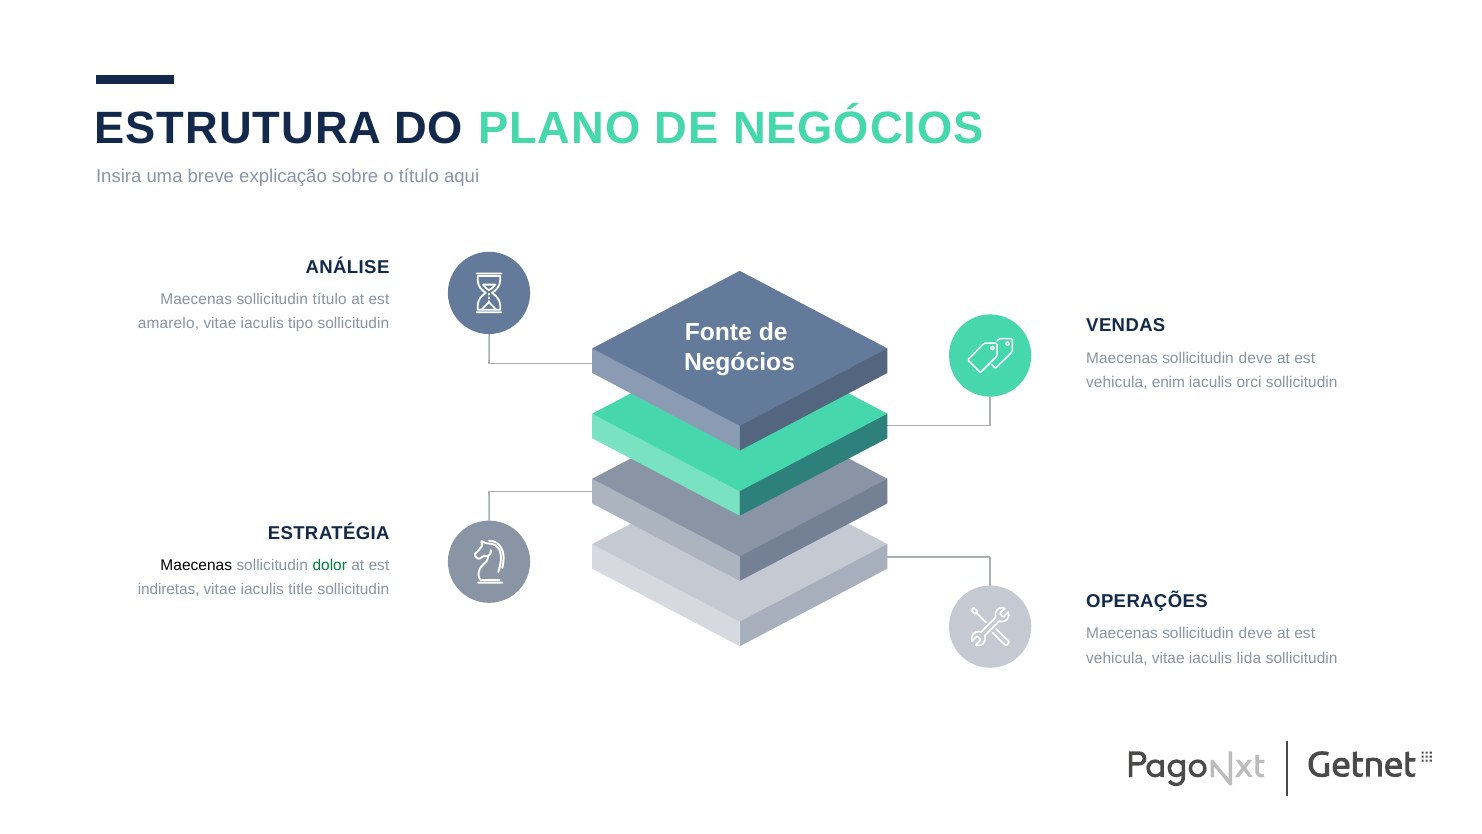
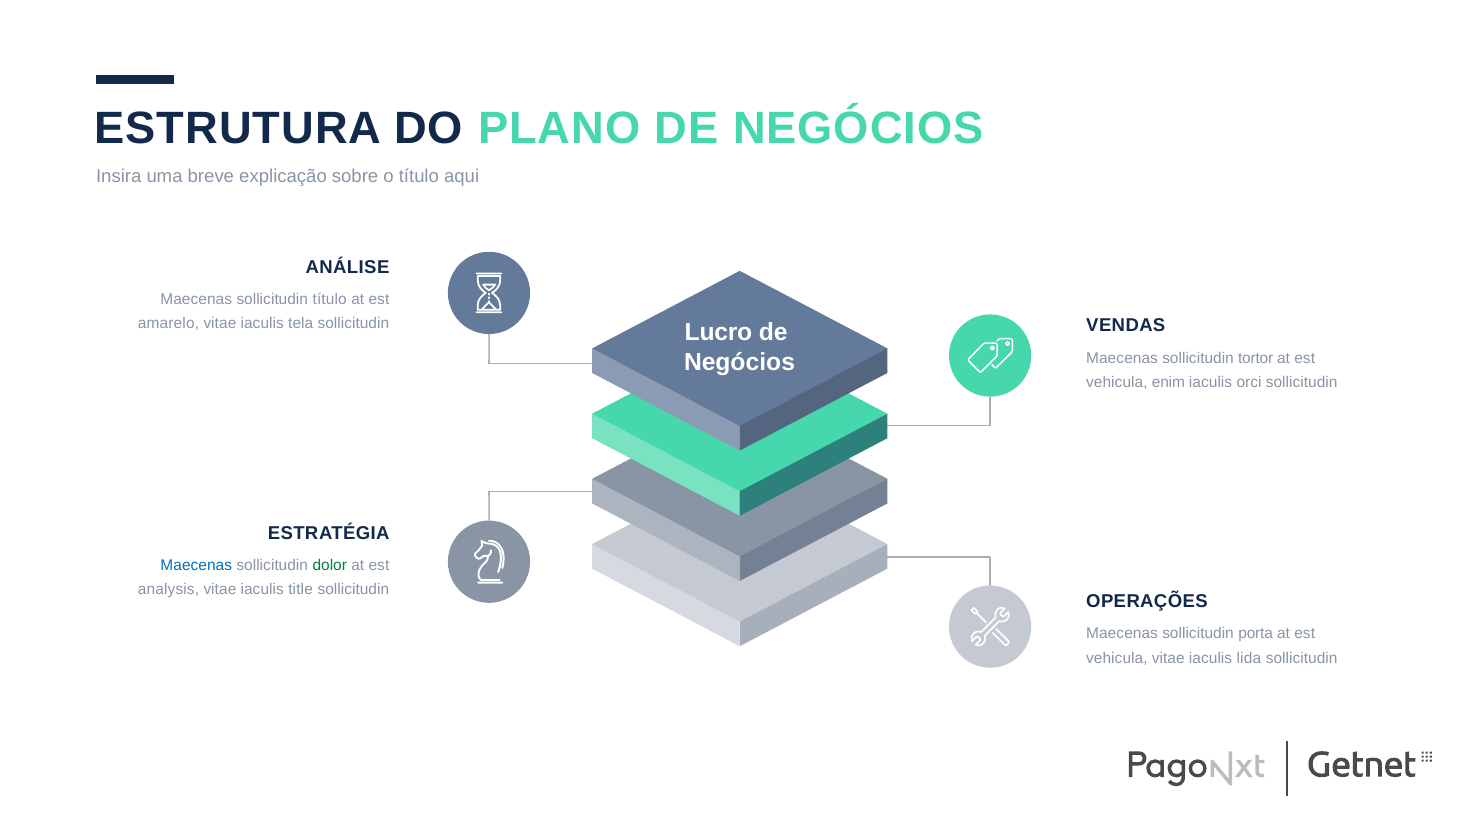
tipo: tipo -> tela (301, 323)
Fonte: Fonte -> Lucro (718, 332)
deve: deve -> tortor (1256, 358)
Maecenas colour: black -> blue (196, 565)
indiretas: indiretas -> analysis (169, 589)
deve: deve -> porta (1256, 634)
